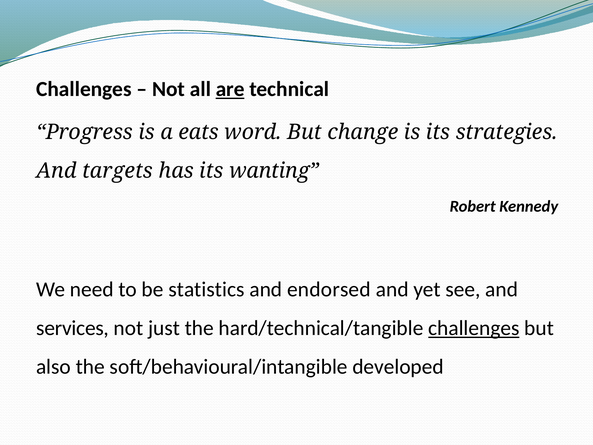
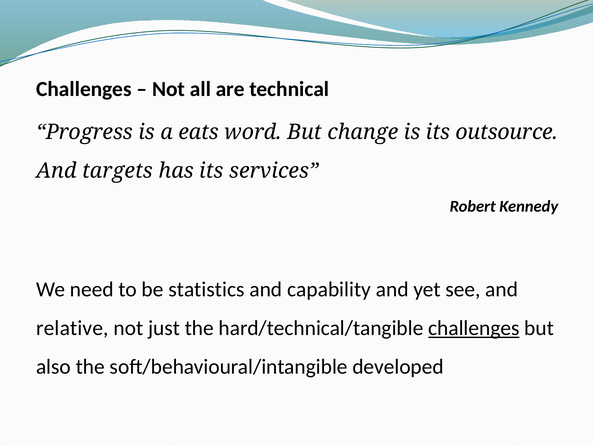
are underline: present -> none (230, 89)
strategies: strategies -> outsource (507, 132)
wanting: wanting -> services (274, 171)
endorsed: endorsed -> capability (329, 289)
services: services -> relative (72, 328)
